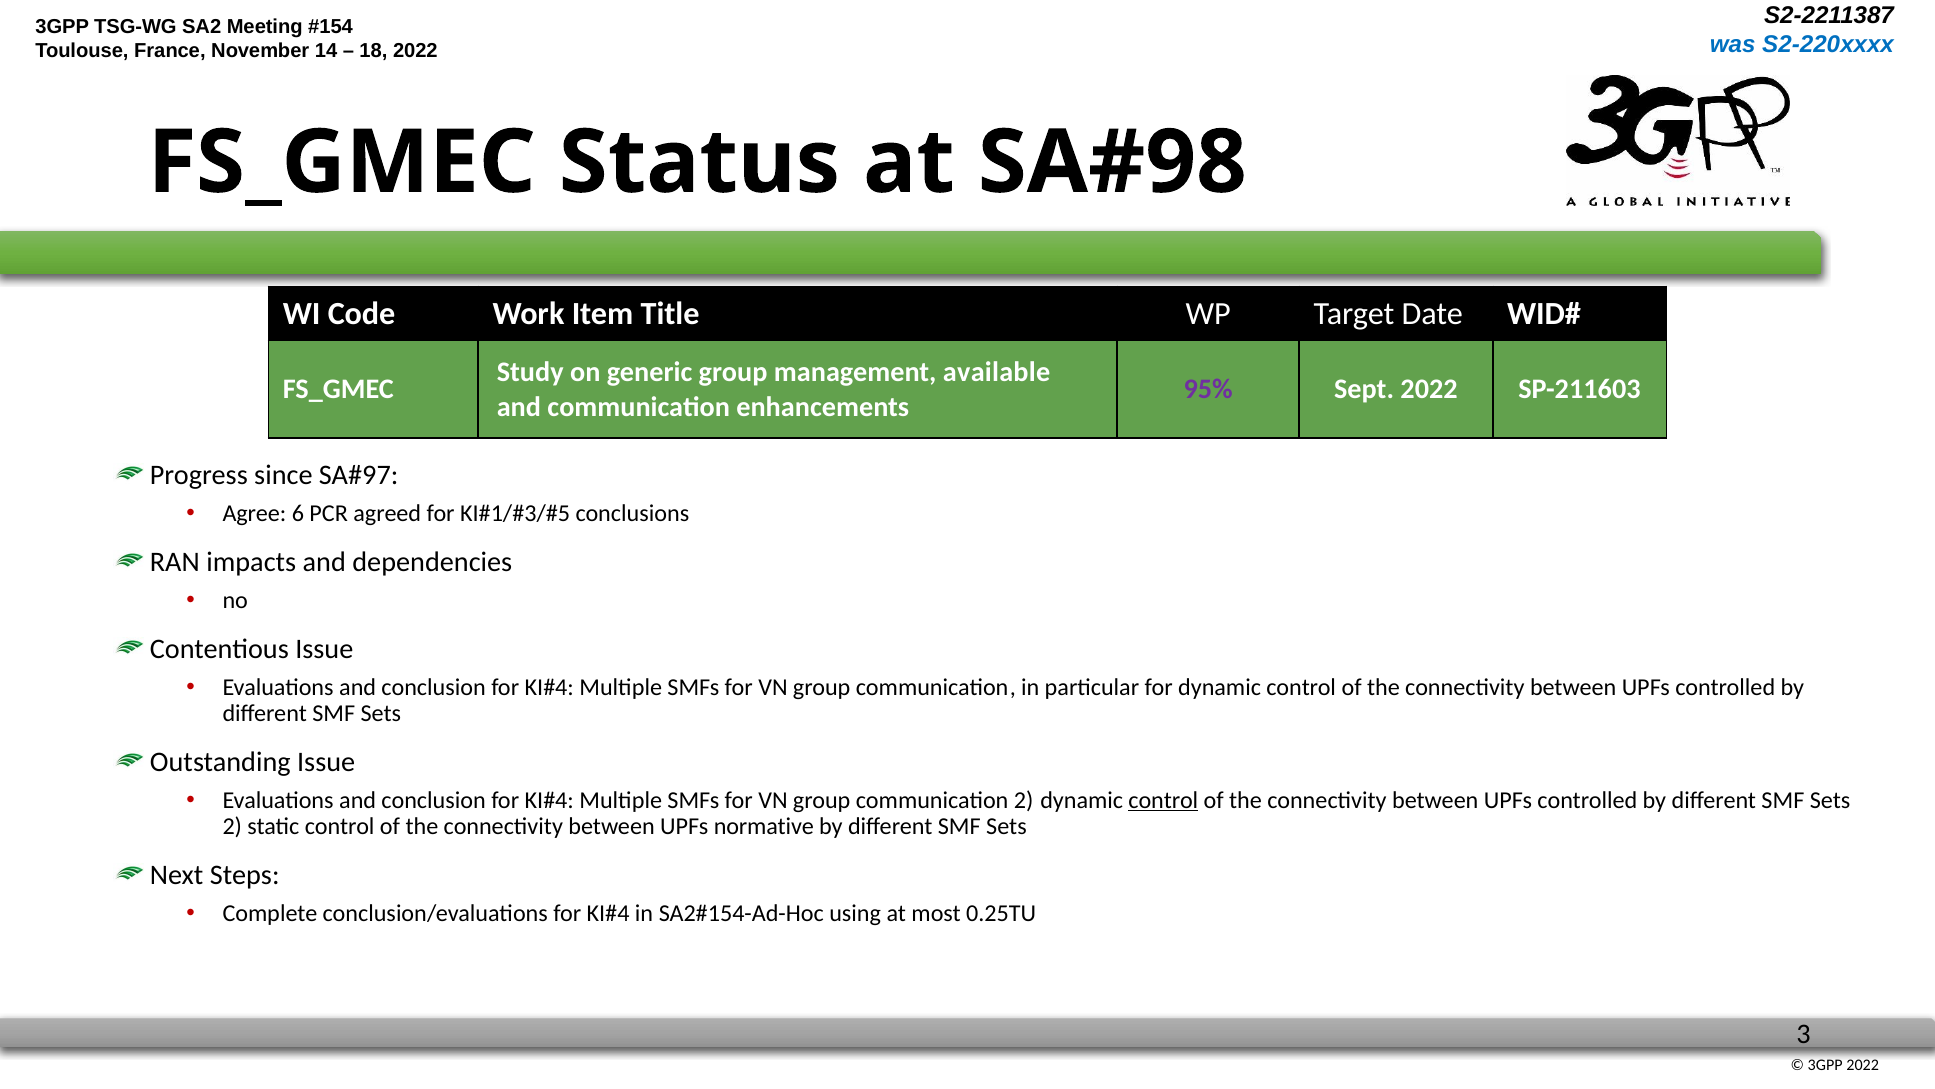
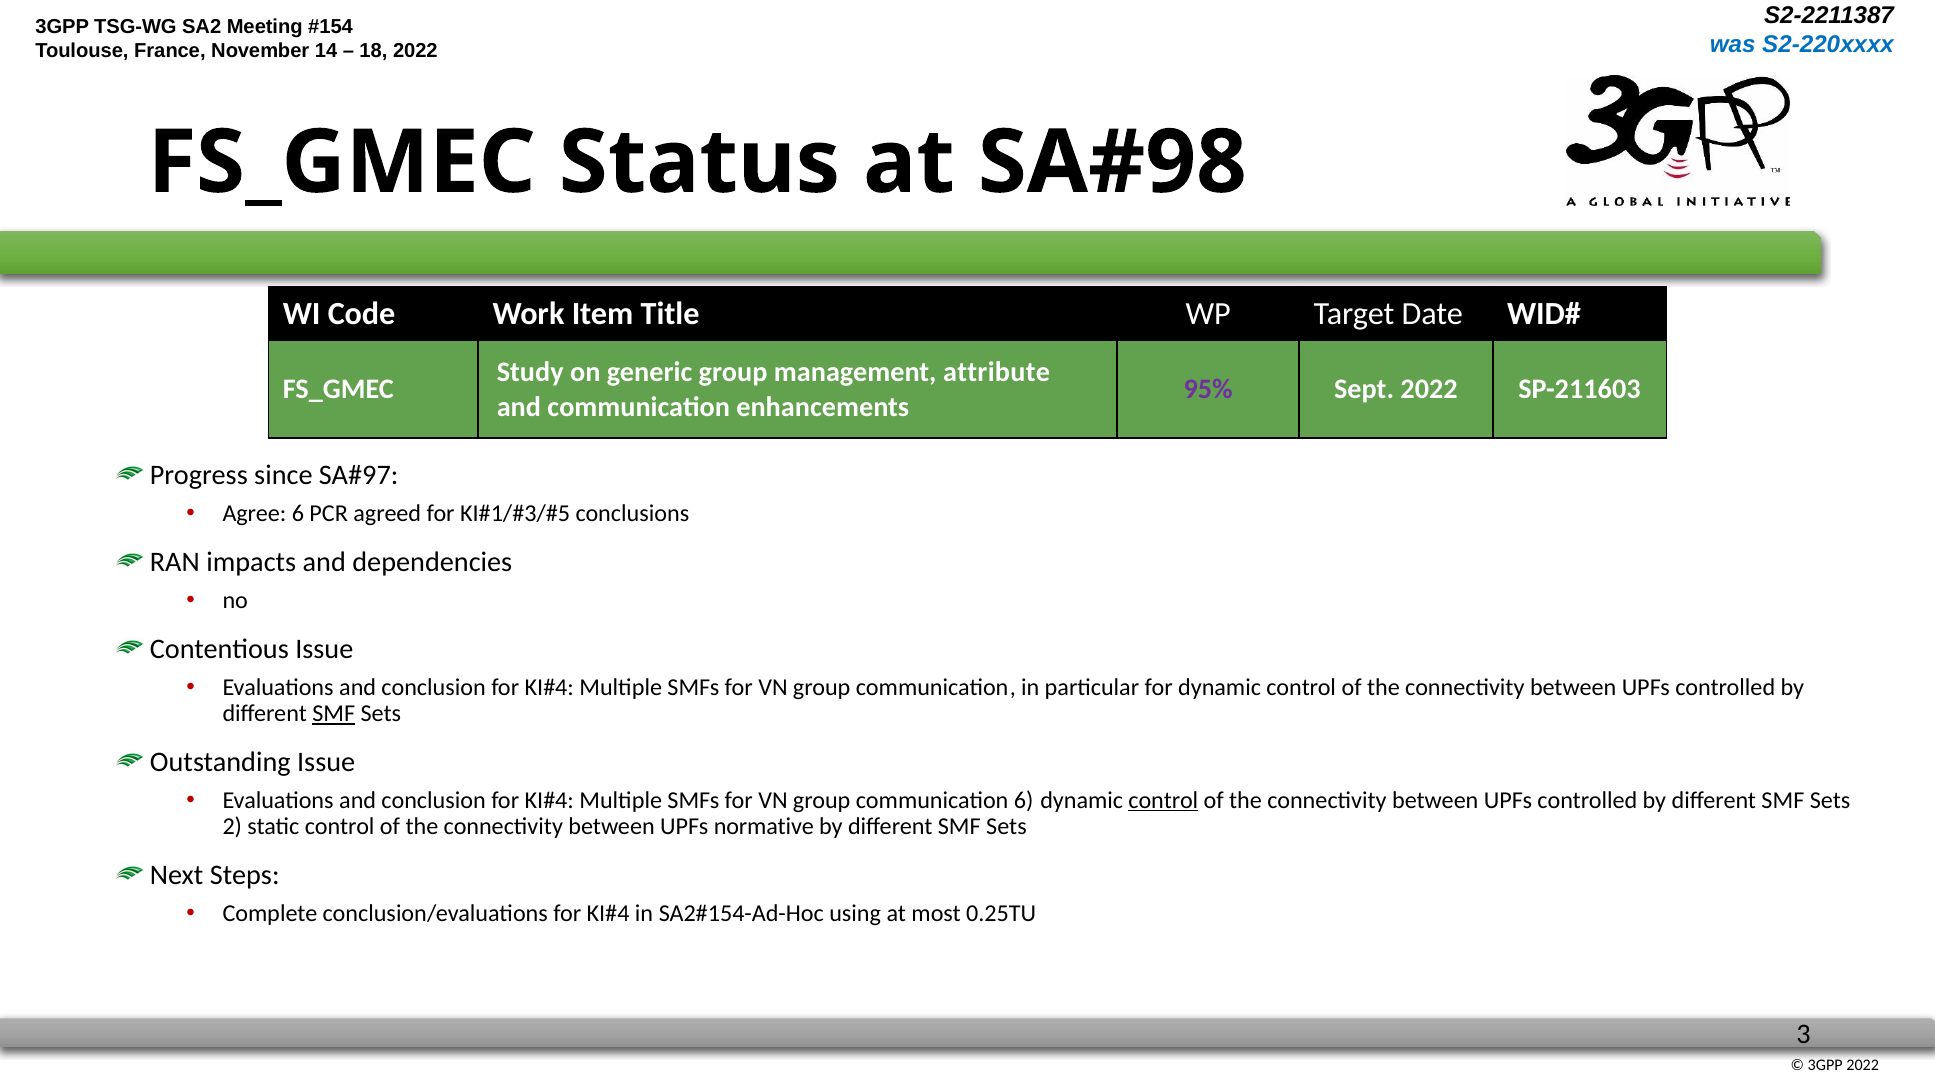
available: available -> attribute (997, 372)
SMF underline: none -> present (334, 713)
communication 2: 2 -> 6 (1024, 800)
